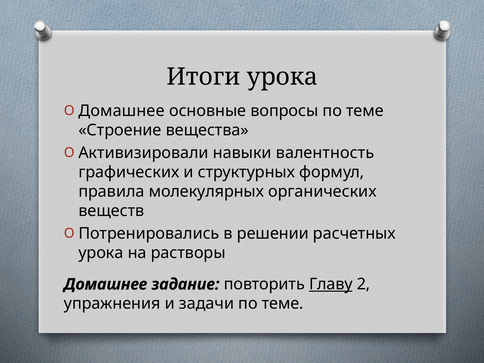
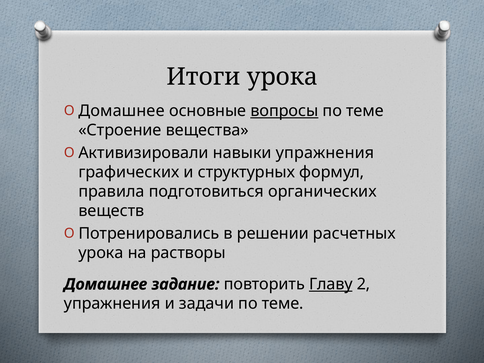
вопросы underline: none -> present (284, 111)
навыки валентность: валентность -> упражнения (325, 153)
молекулярных: молекулярных -> подготовиться (206, 192)
